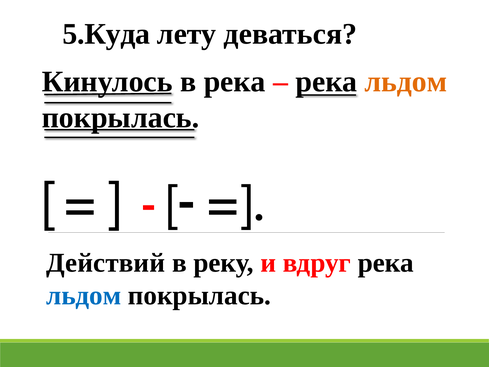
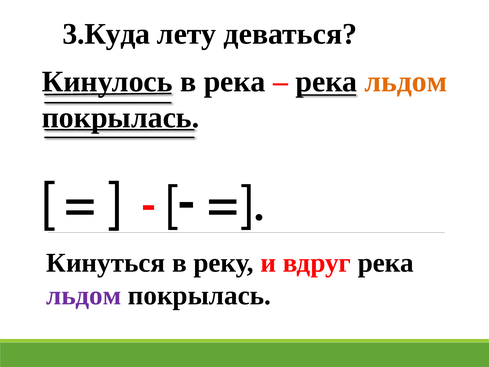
5.Куда: 5.Куда -> 3.Куда (106, 34)
Действий: Действий -> Кинуться (106, 263)
льдом colour: blue -> purple (84, 295)
